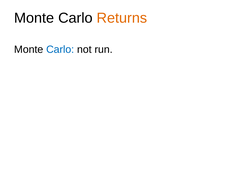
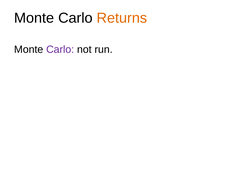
Carlo colour: blue -> purple (60, 49)
